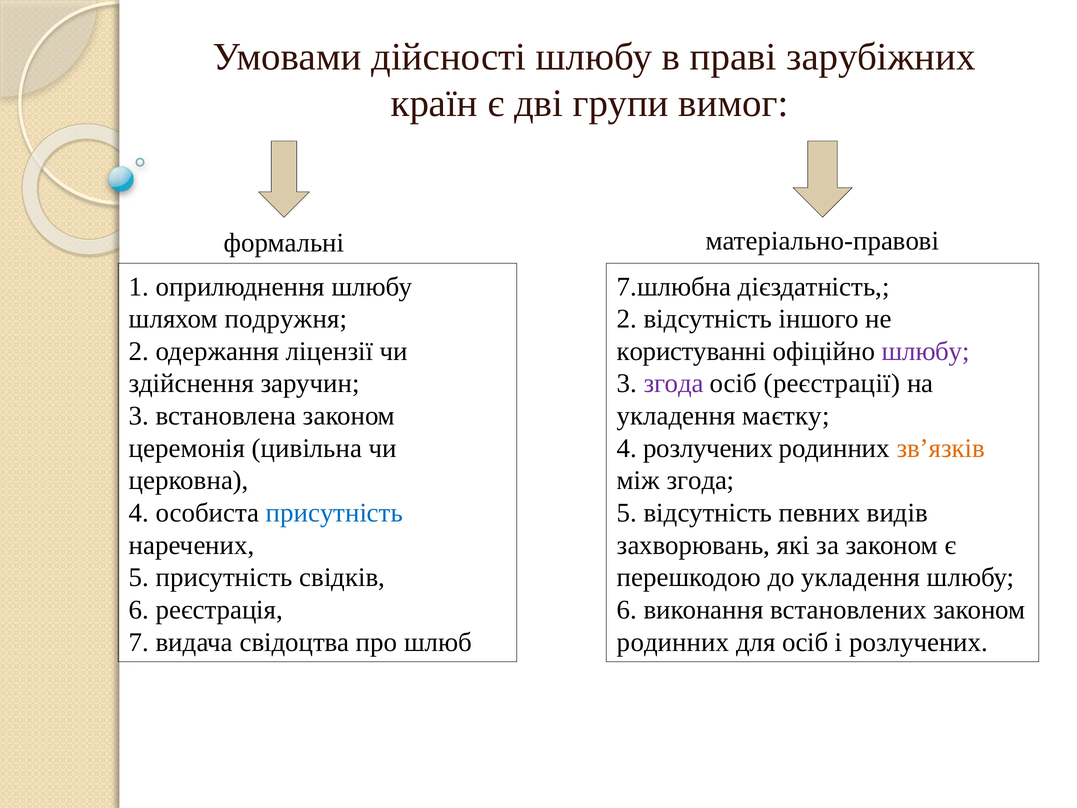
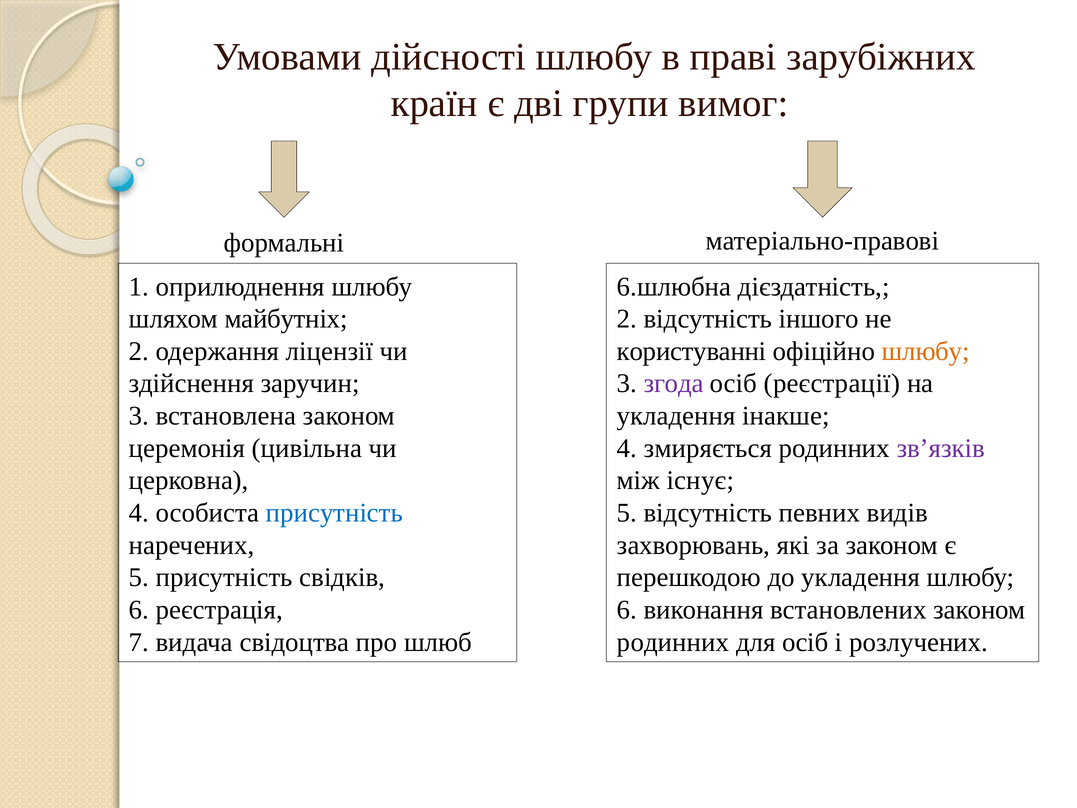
7.шлюбна: 7.шлюбна -> 6.шлюбна (674, 287)
подружня: подружня -> майбутніх (286, 319)
шлюбу colour: purple -> orange (926, 351)
маєтку: маєтку -> інакше (786, 416)
4 розлучених: розлучених -> змиряється (708, 448)
зв’язків colour: orange -> purple (941, 448)
між згода: згода -> існує (700, 480)
